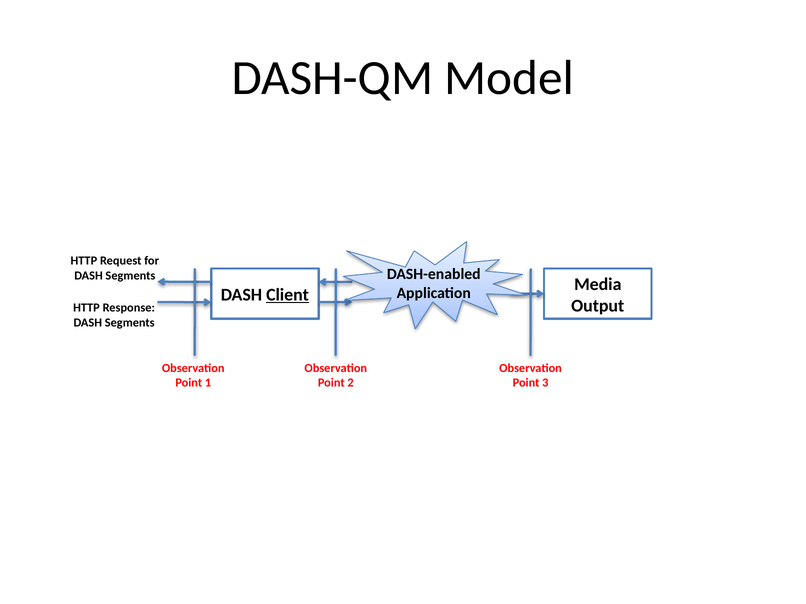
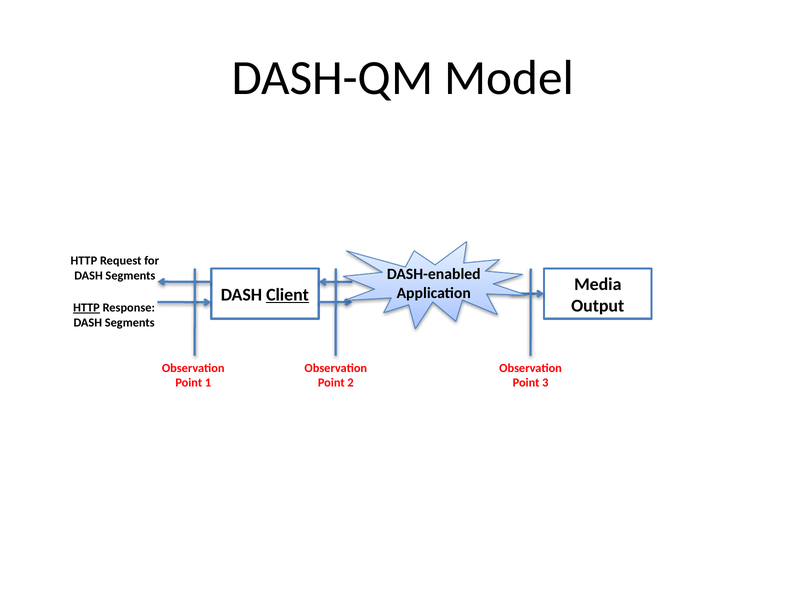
HTTP underline: none -> present (86, 308)
